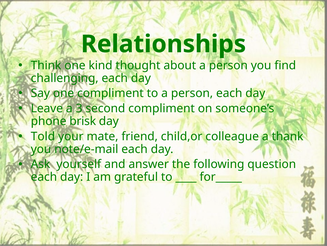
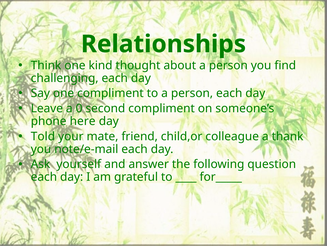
3: 3 -> 0 (79, 108)
brisk: brisk -> here (83, 121)
